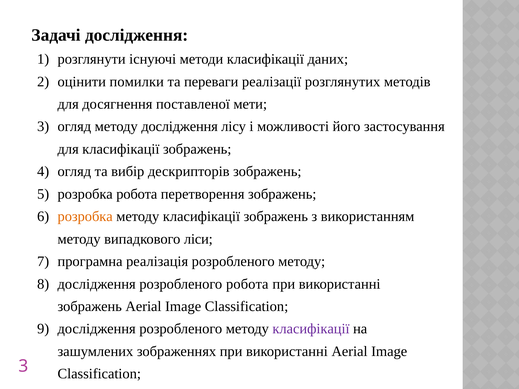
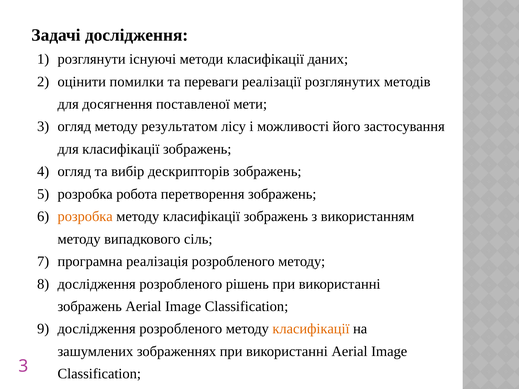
методу дослідження: дослідження -> результатом (179, 127)
ліси: ліси -> сіль (198, 239)
розробленого робота: робота -> рішень (247, 284)
класифікації colour: purple -> orange (311, 329)
